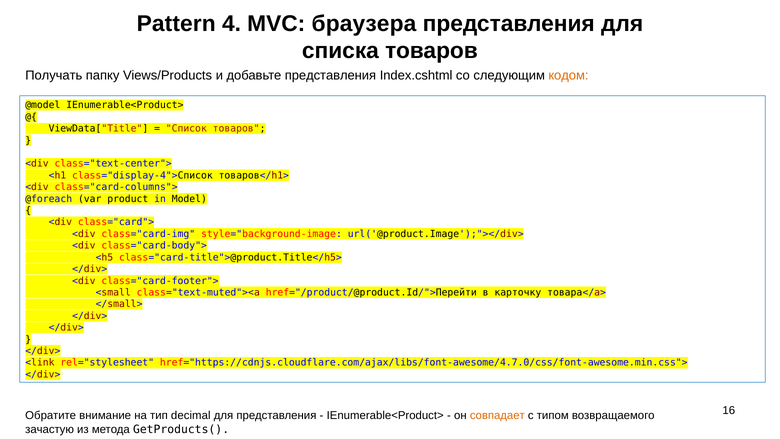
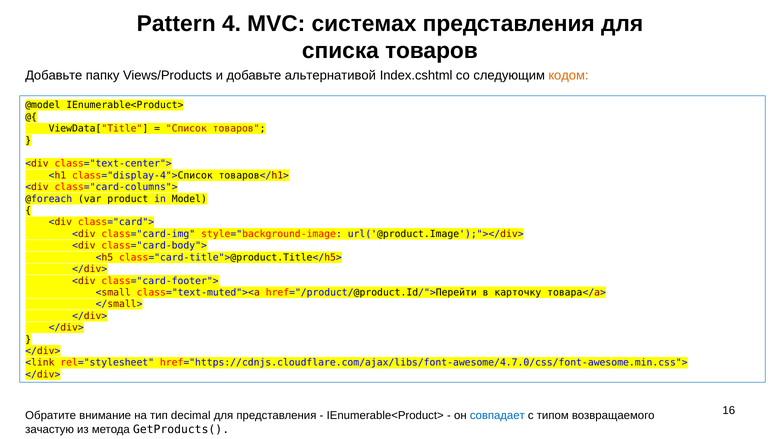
браузера: браузера -> системах (364, 24)
Получать: Получать -> Добавьте (54, 75)
добавьте представления: представления -> альтернативой (330, 75)
совпадает colour: orange -> blue (497, 415)
